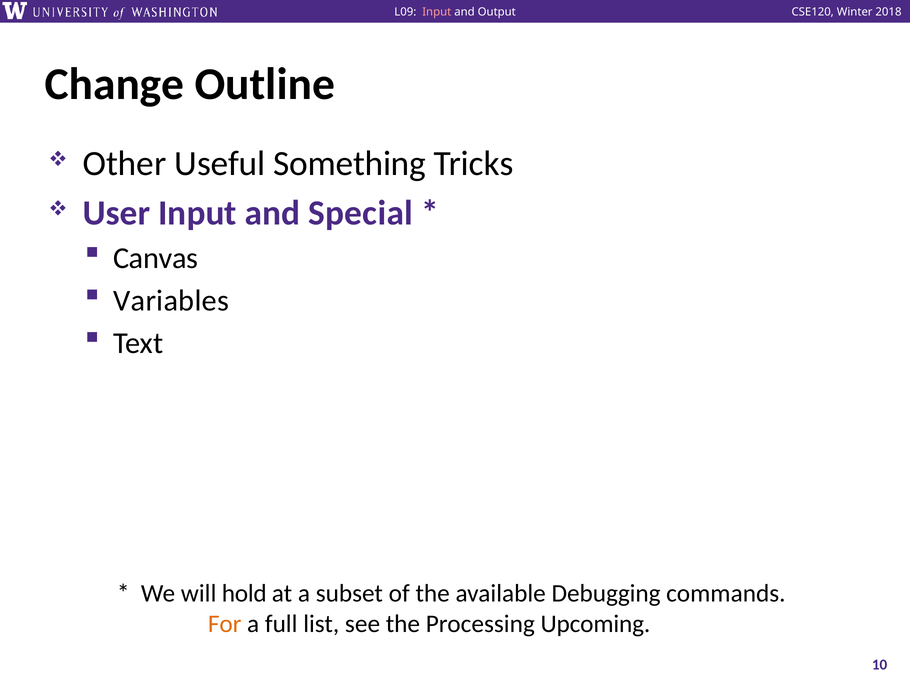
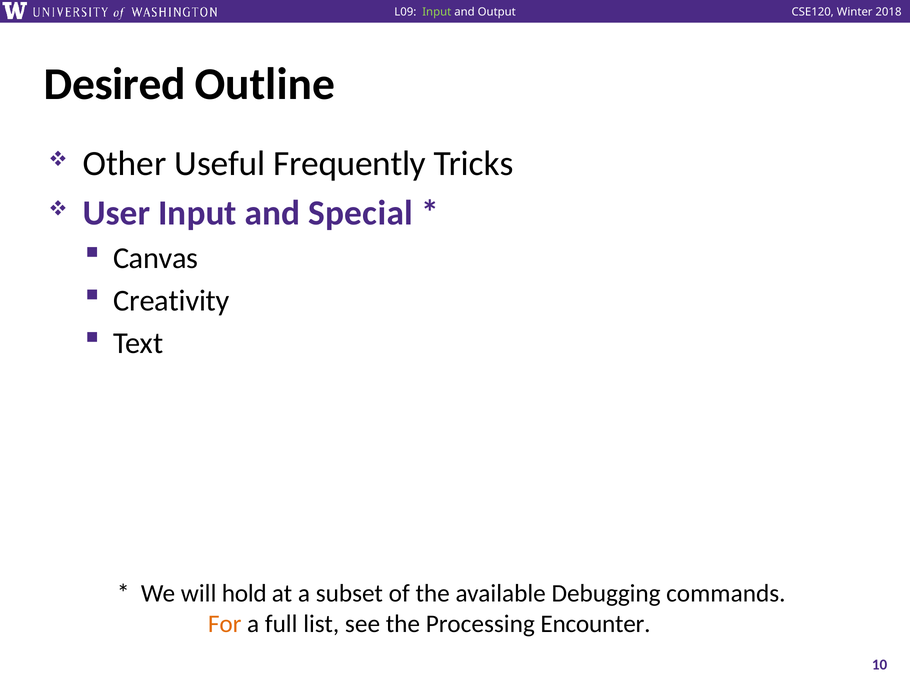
Input colour: pink -> light green (437, 12)
Change: Change -> Desired (115, 84)
Something: Something -> Frequently (350, 164)
Variables: Variables -> Creativity (171, 301)
Upcoming: Upcoming -> Encounter (595, 624)
